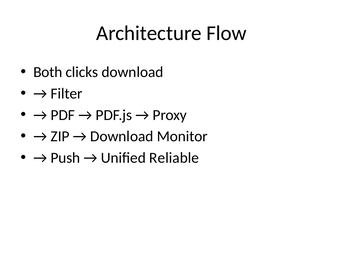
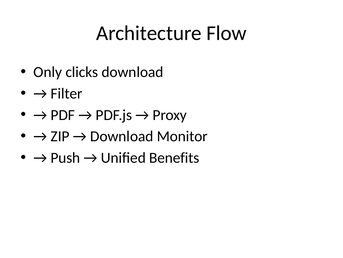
Both: Both -> Only (48, 72)
Reliable: Reliable -> Benefits (174, 157)
